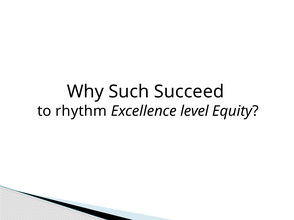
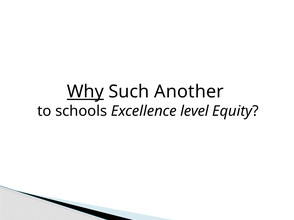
Why underline: none -> present (85, 92)
Succeed: Succeed -> Another (189, 92)
rhythm: rhythm -> schools (81, 111)
